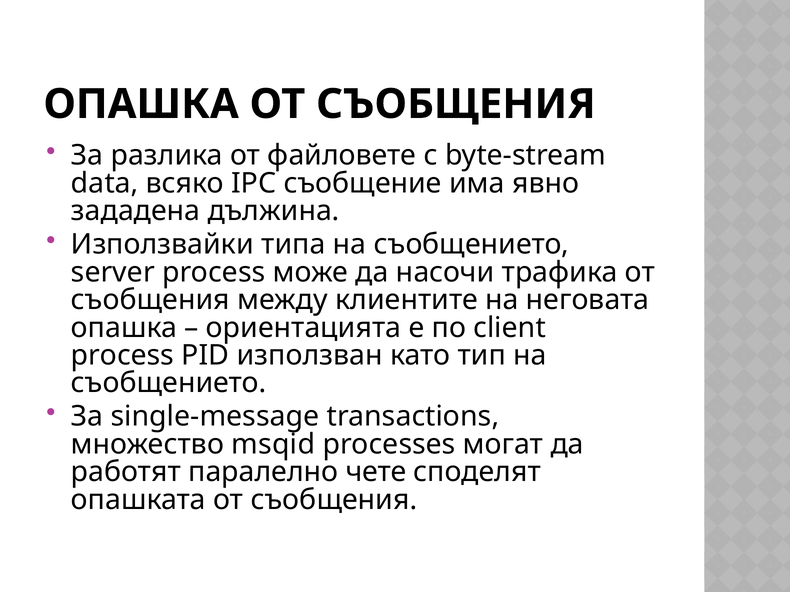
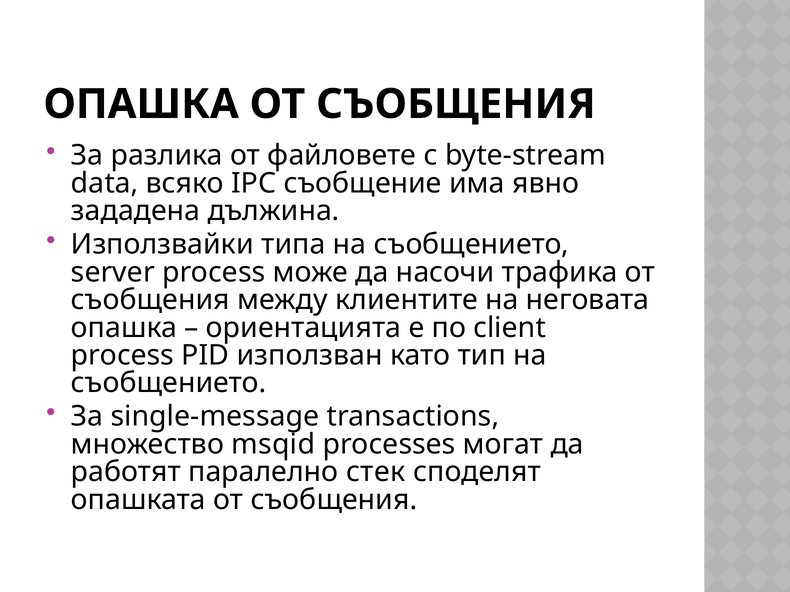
чете: чете -> стек (376, 472)
